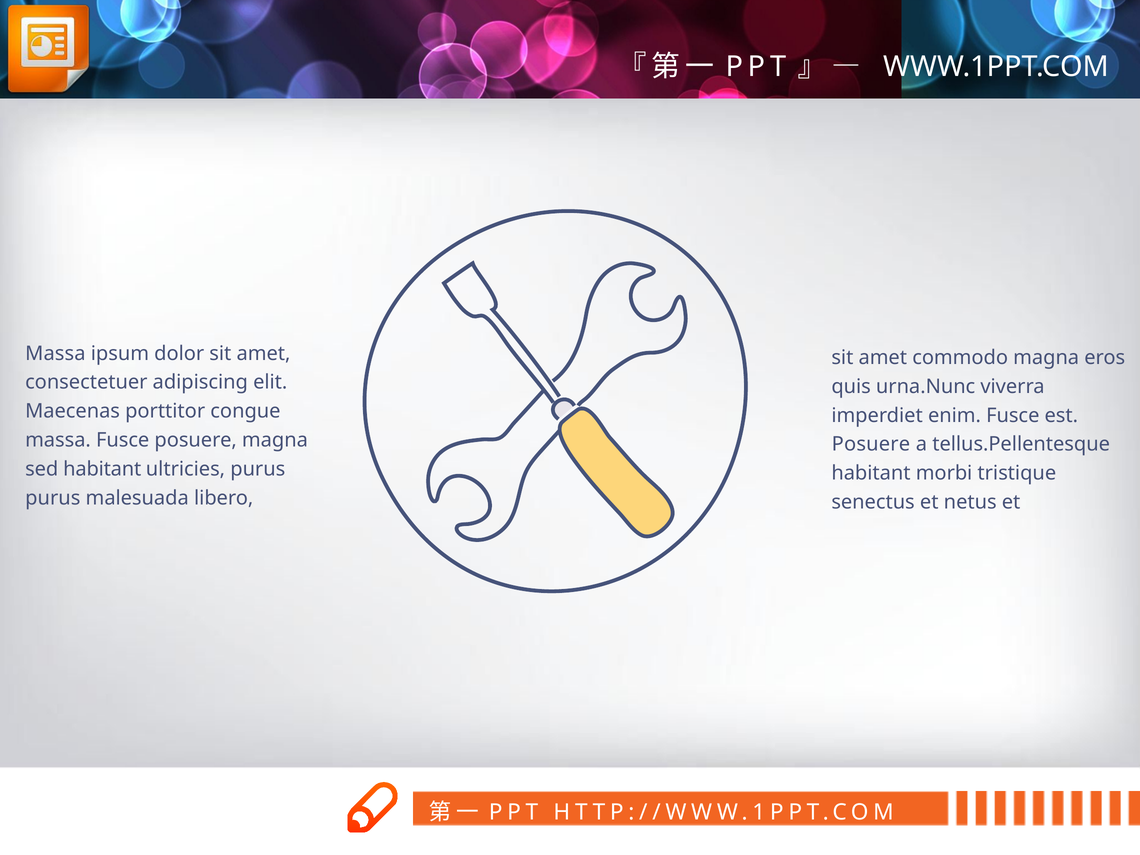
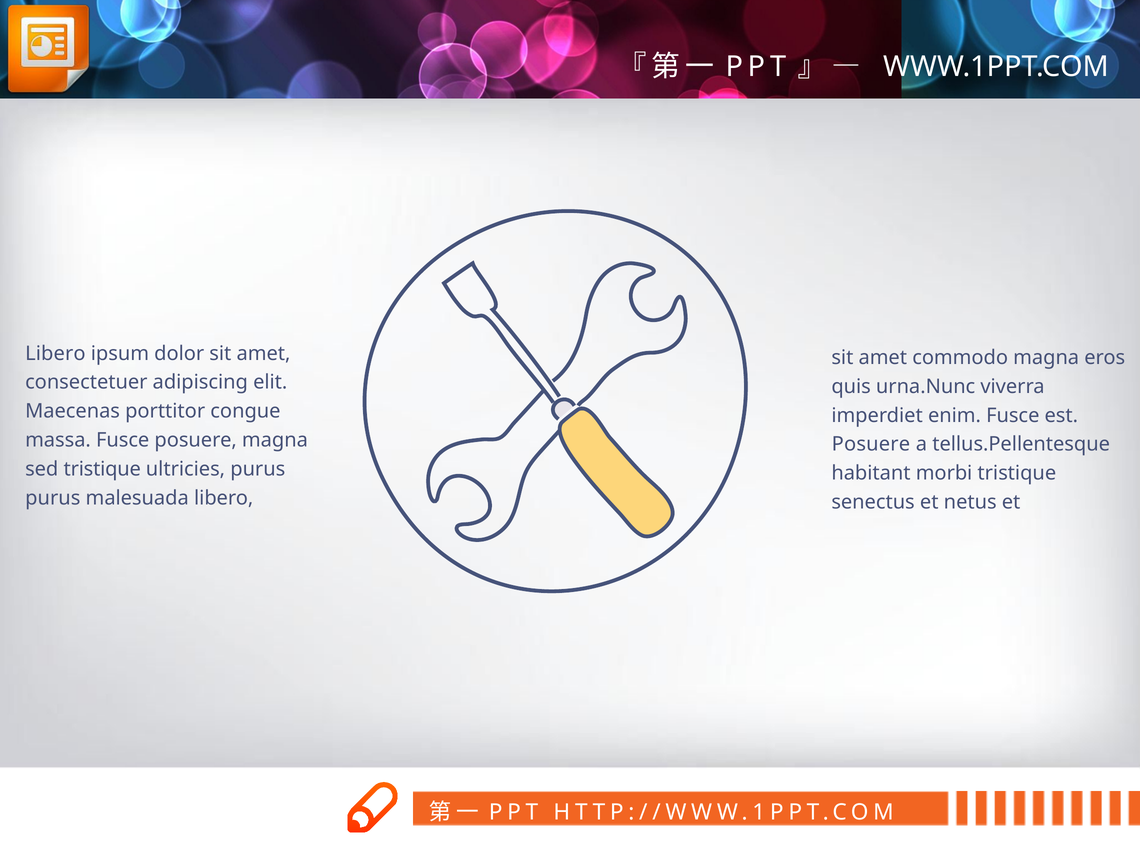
Massa: Massa -> Libero (55, 353)
sed habitant: habitant -> tristique (102, 469)
